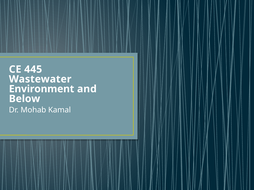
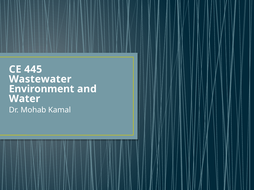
Below: Below -> Water (25, 99)
